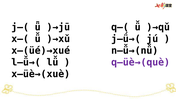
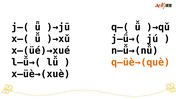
q—üè→(què colour: purple -> orange (141, 62)
